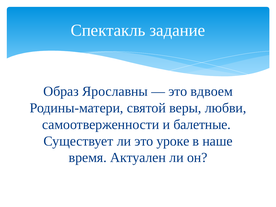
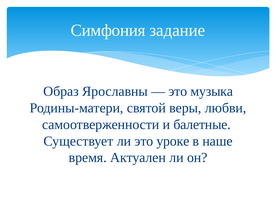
Спектакль: Спектакль -> Симфония (108, 30)
вдвоем: вдвоем -> музыка (212, 91)
